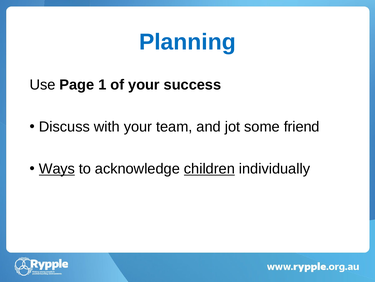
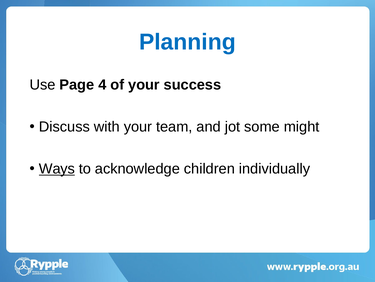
1: 1 -> 4 (102, 85)
friend: friend -> might (302, 126)
children underline: present -> none (209, 168)
